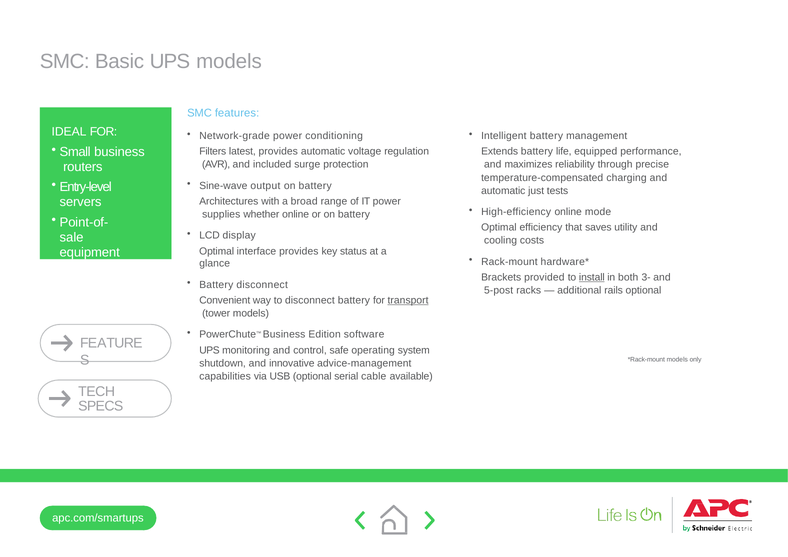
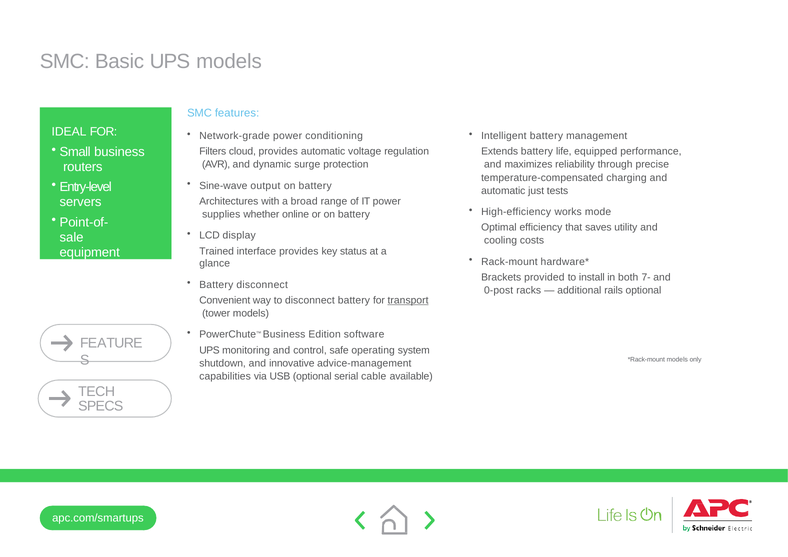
latest: latest -> cloud (242, 152)
included: included -> dynamic (272, 165)
High-efficiency online: online -> works (568, 212)
Optimal: Optimal -> Trained (217, 251)
install underline: present -> none (592, 278)
3-: 3- -> 7- (646, 278)
5-post: 5-post -> 0-post (499, 291)
